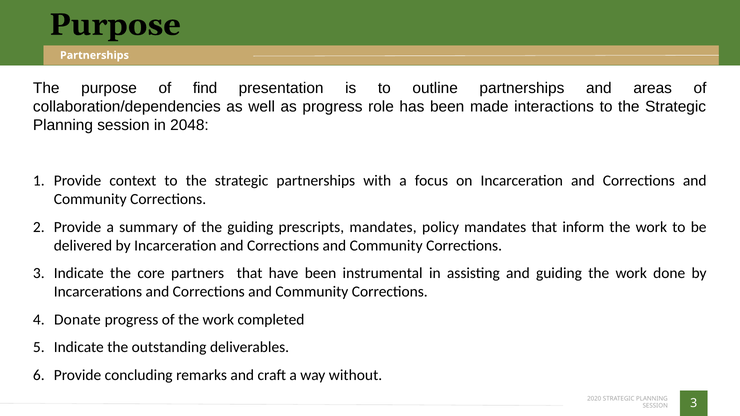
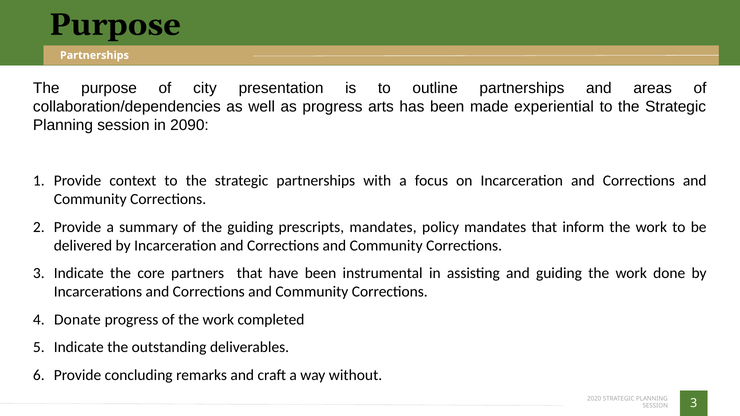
find: find -> city (205, 88)
role: role -> arts (381, 107)
interactions: interactions -> experiential (554, 107)
2048: 2048 -> 2090 (189, 125)
